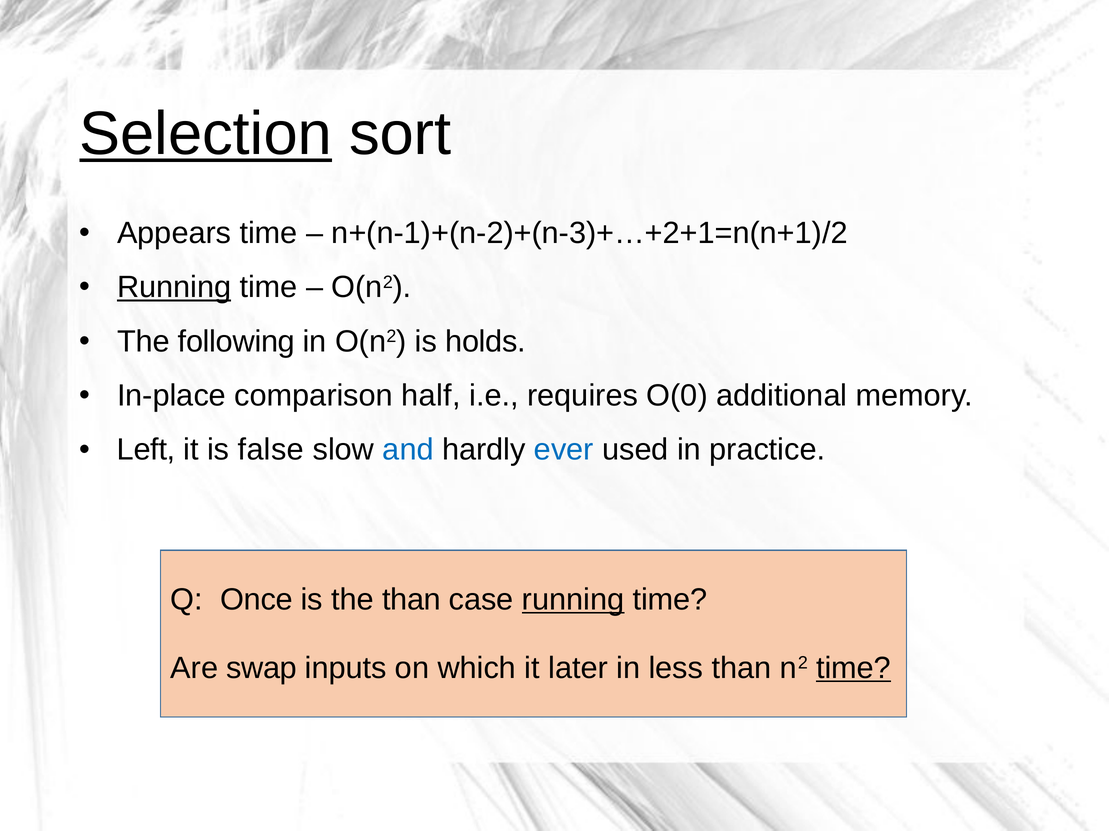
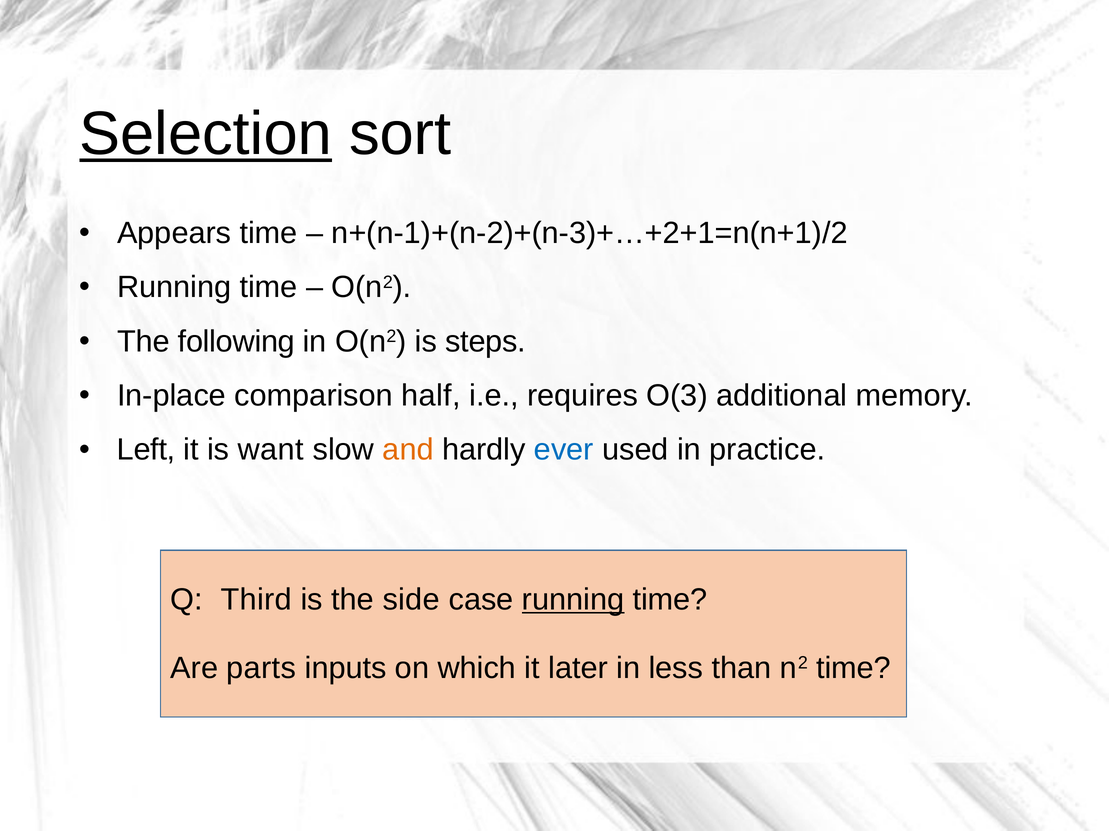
Running underline: present -> none (174, 288)
holds: holds -> steps (486, 342)
O(0: O(0 -> O(3 (677, 396)
false: false -> want (271, 450)
and colour: blue -> orange (408, 450)
Once: Once -> Third (256, 600)
the than: than -> side (411, 600)
swap: swap -> parts (261, 669)
time underline: present -> none (854, 669)
